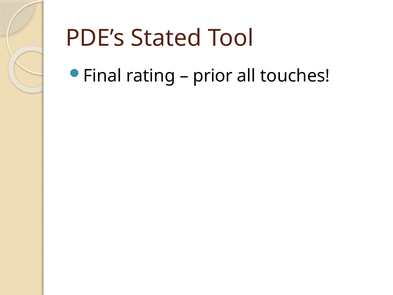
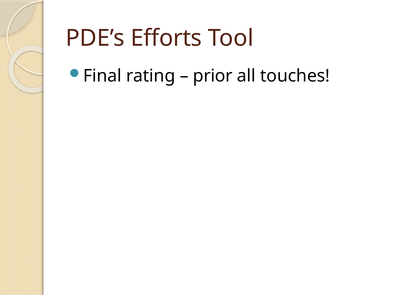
Stated: Stated -> Efforts (166, 38)
